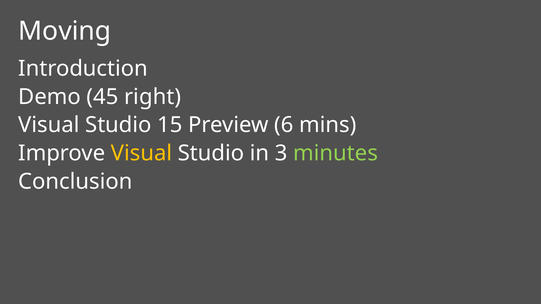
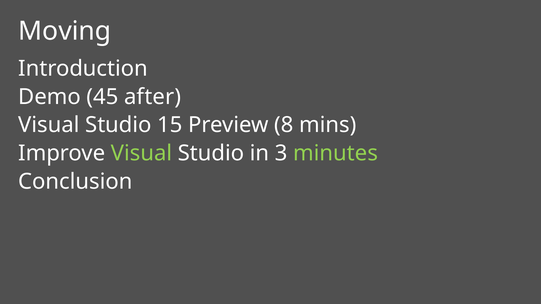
right: right -> after (153, 97)
6: 6 -> 8 (284, 125)
Visual colour: yellow -> light green (142, 153)
